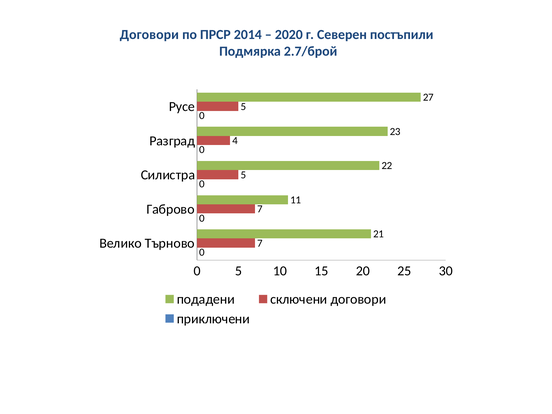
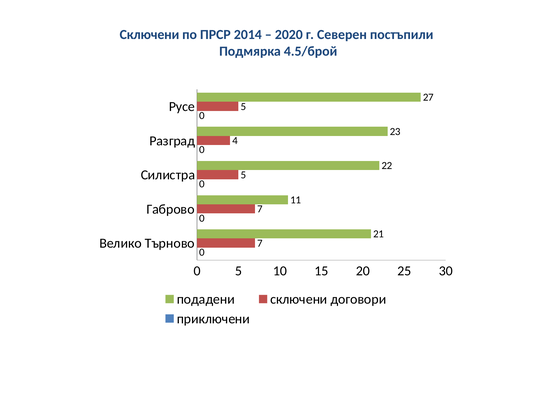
Договори: Договори -> Сключени (149, 35)
2.7/брой: 2.7/брой -> 4.5/брой (311, 51)
